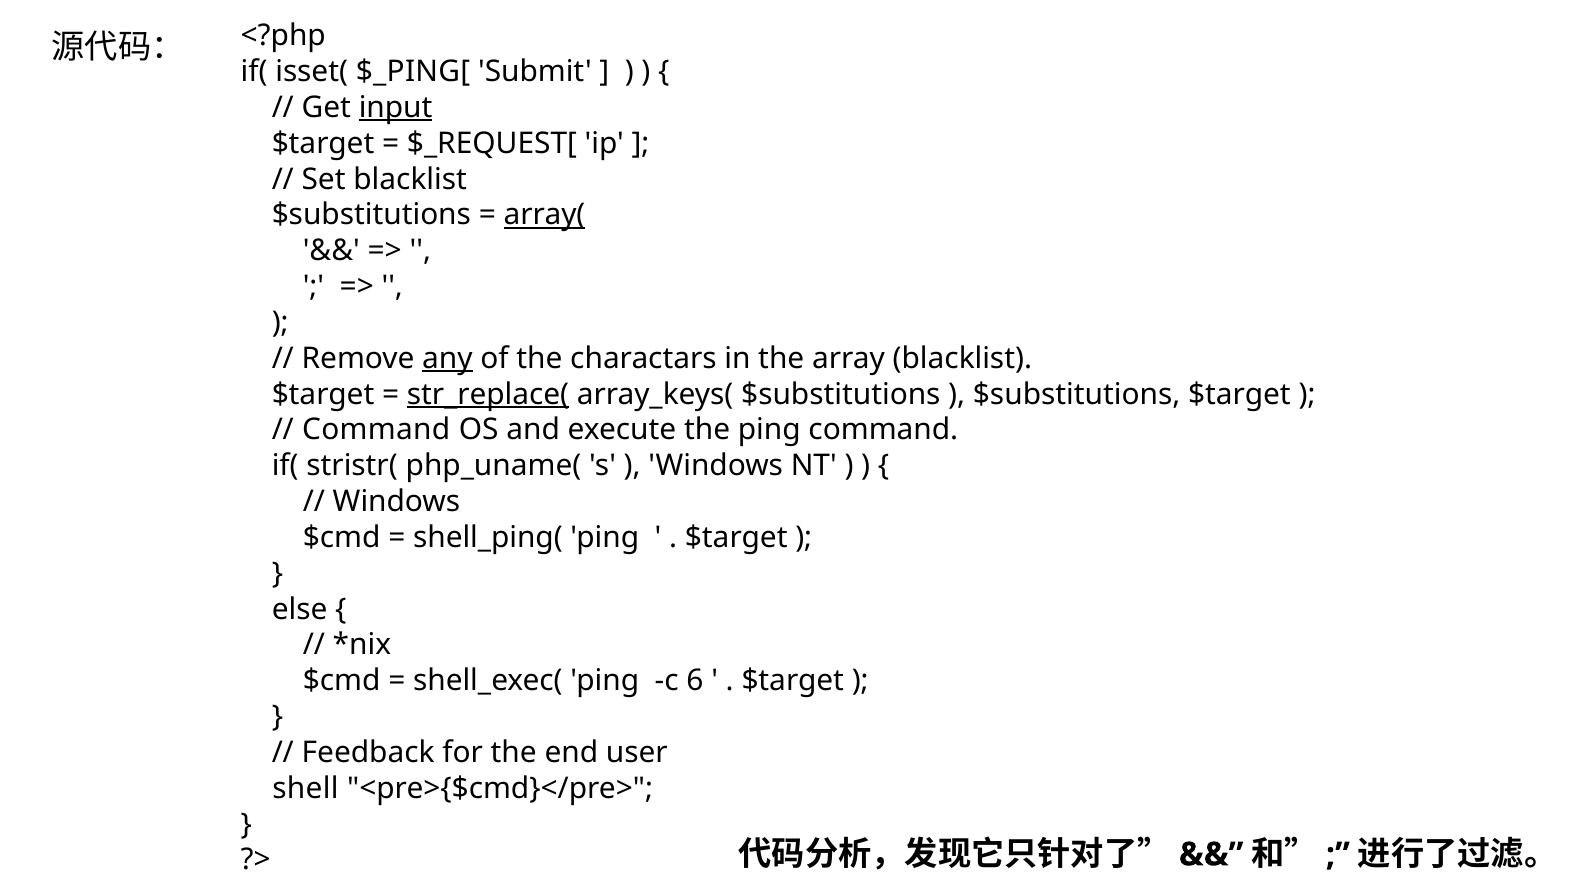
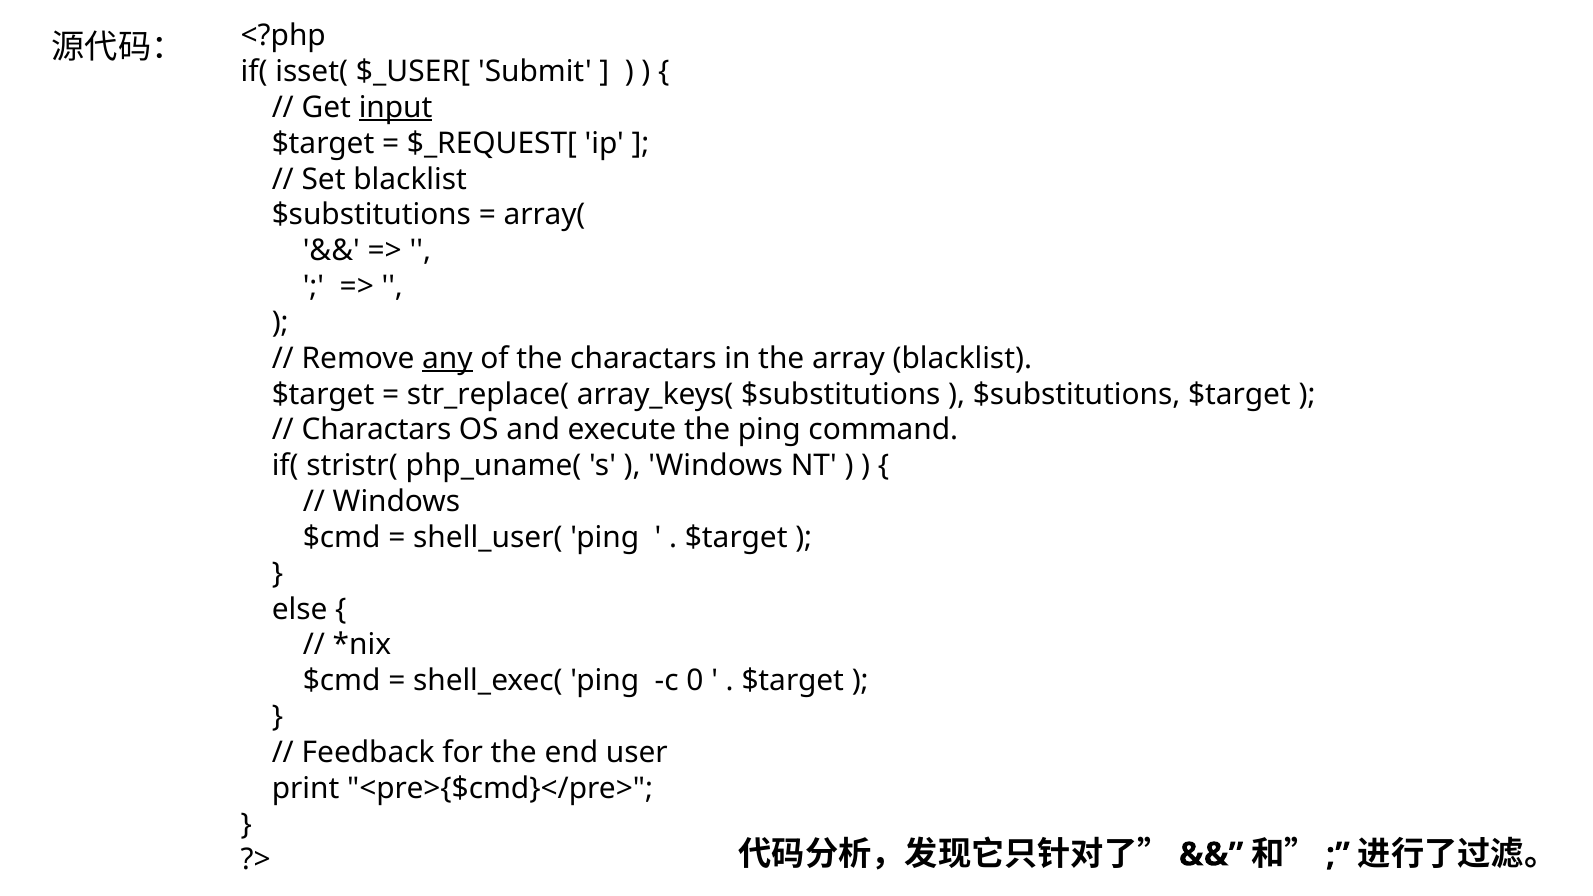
$_PING[: $_PING[ -> $_USER[ (413, 72)
array( underline: present -> none (545, 215)
str_replace( underline: present -> none (488, 394)
Command: Command -> Charactars (377, 430)
shell_ping(: shell_ping( -> shell_user( (488, 538)
6: 6 -> 0 (695, 681)
shell: shell -> print (306, 789)
